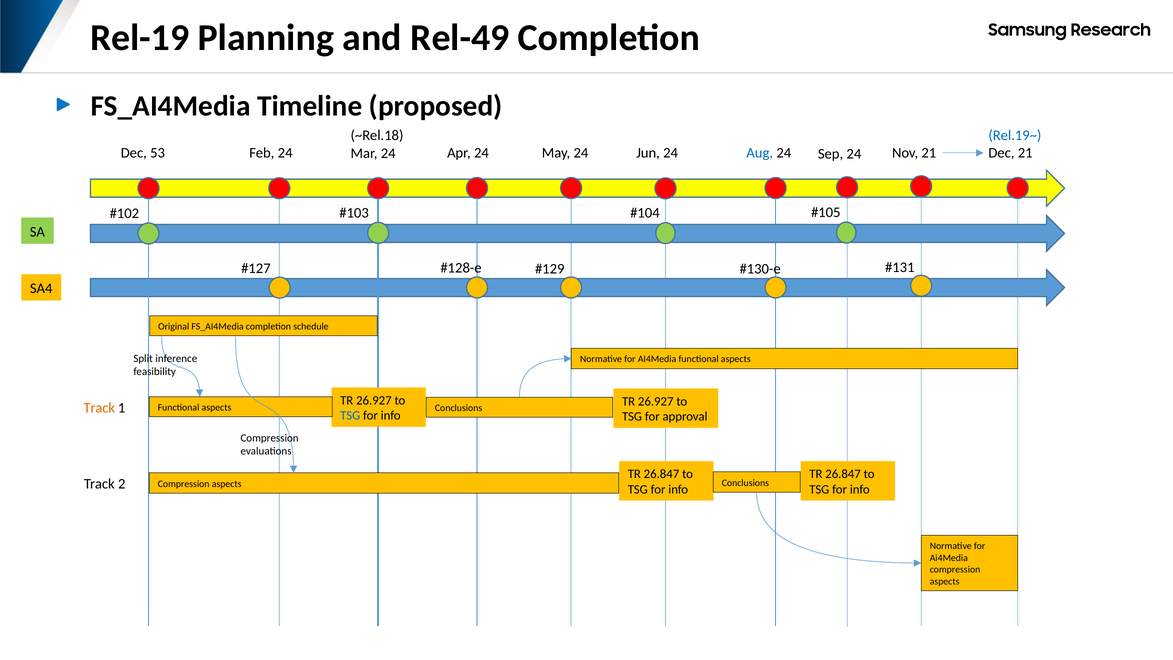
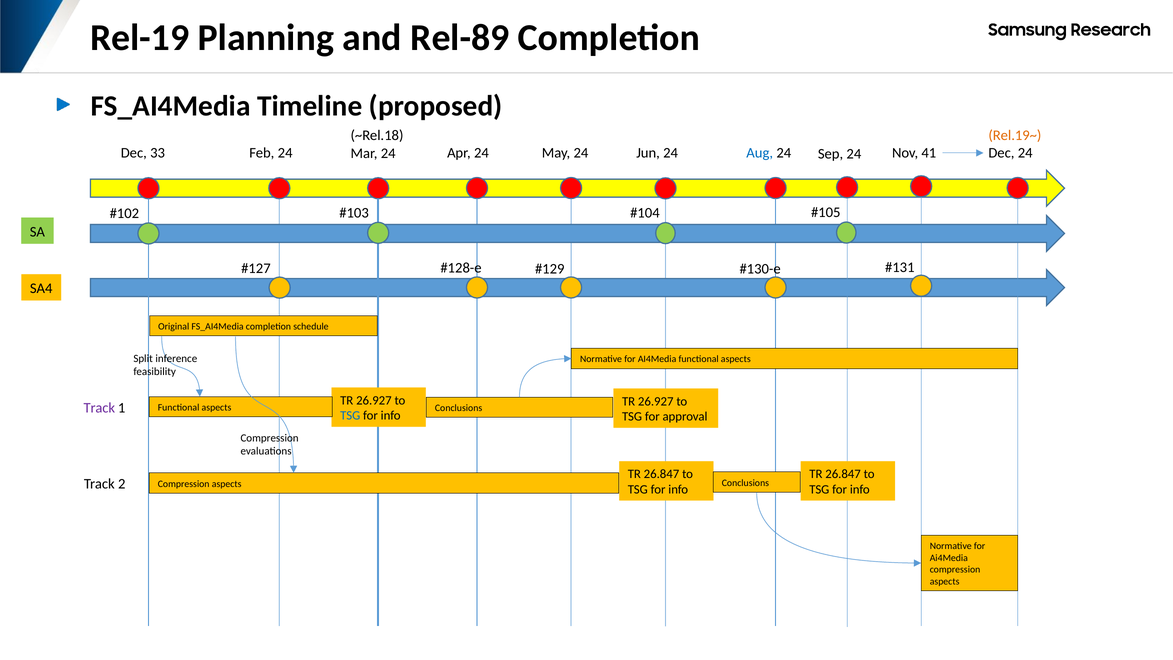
Rel-49: Rel-49 -> Rel-89 (460, 38)
Rel.19~ colour: blue -> orange (1015, 135)
53: 53 -> 33 (158, 153)
Nov 21: 21 -> 41 (929, 153)
Dec 21: 21 -> 24 (1025, 153)
Track colour: orange -> purple (99, 408)
